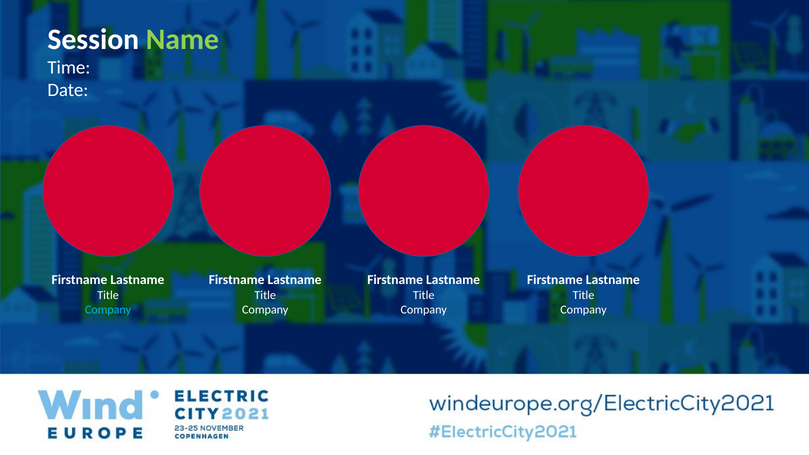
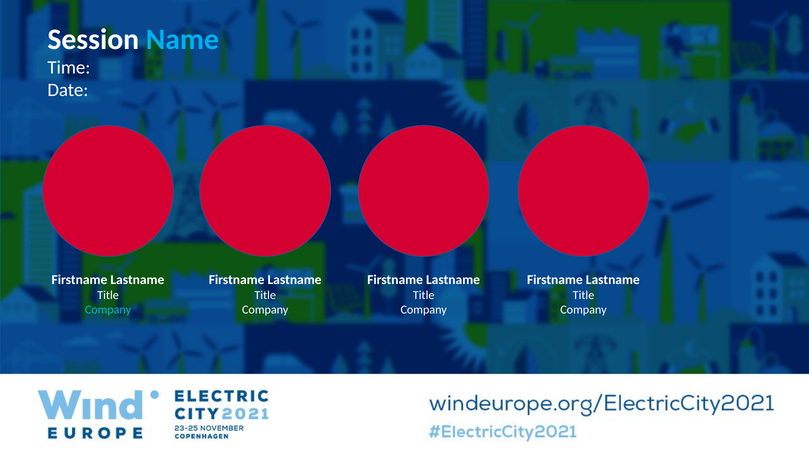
Name colour: light green -> light blue (182, 39)
